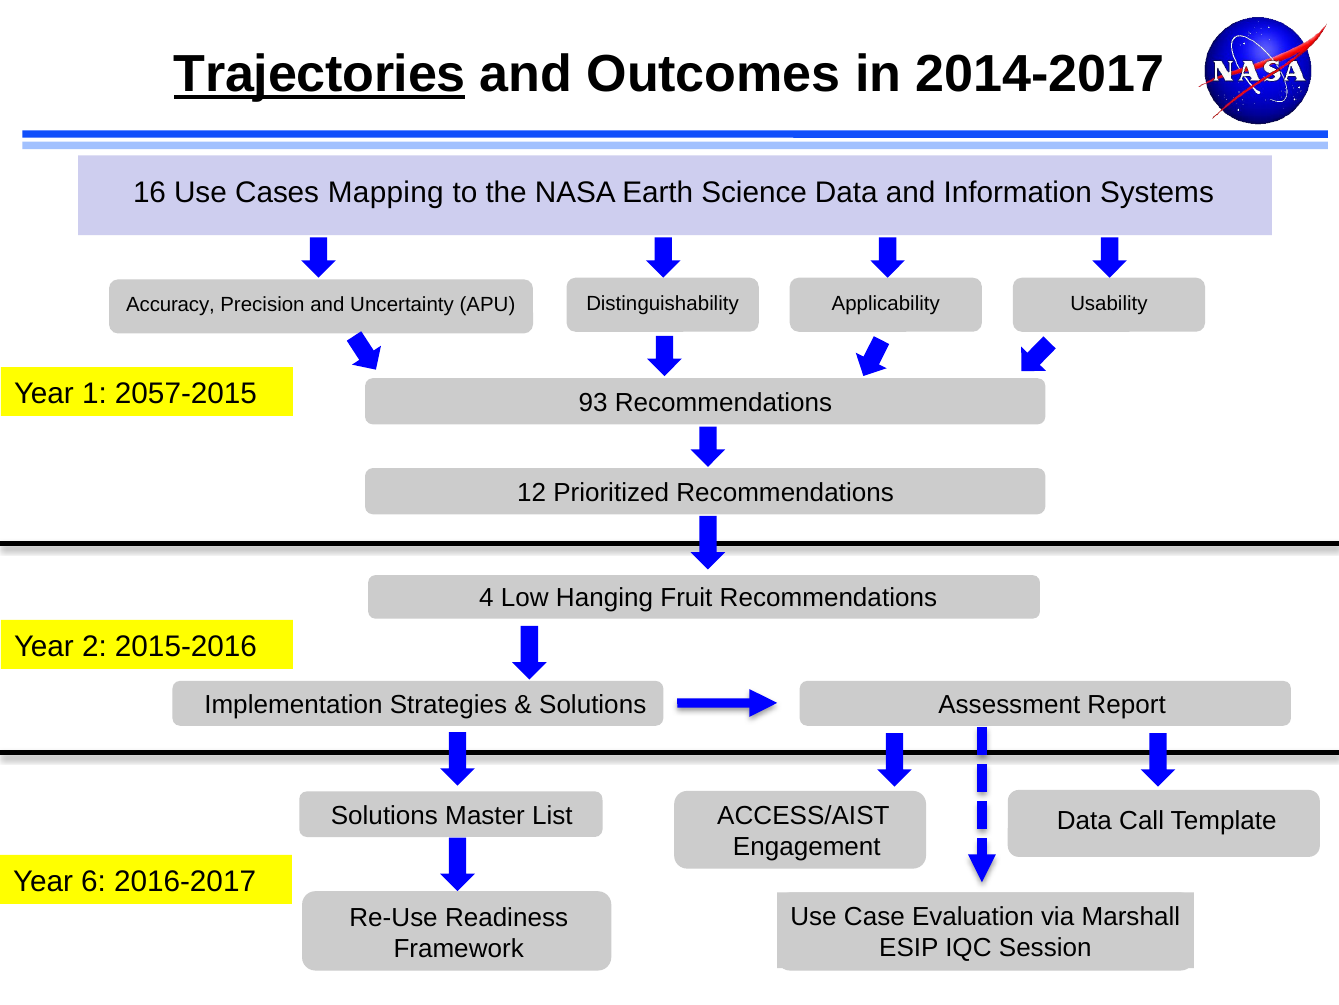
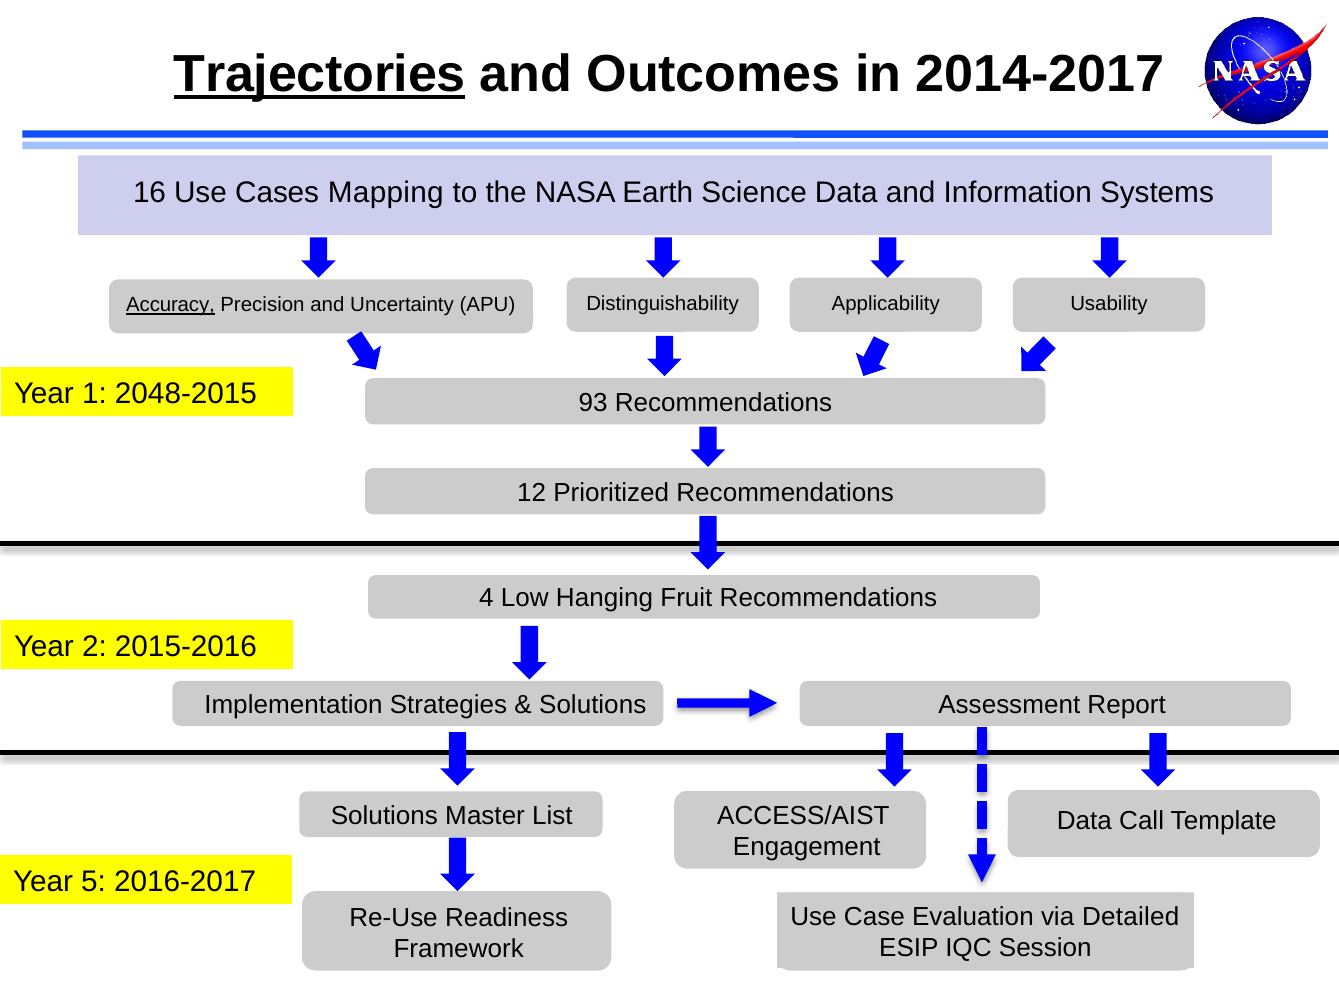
Accuracy underline: none -> present (170, 305)
2057-2015: 2057-2015 -> 2048-2015 (186, 393)
6: 6 -> 5 (94, 881)
Marshall: Marshall -> Detailed (1131, 916)
